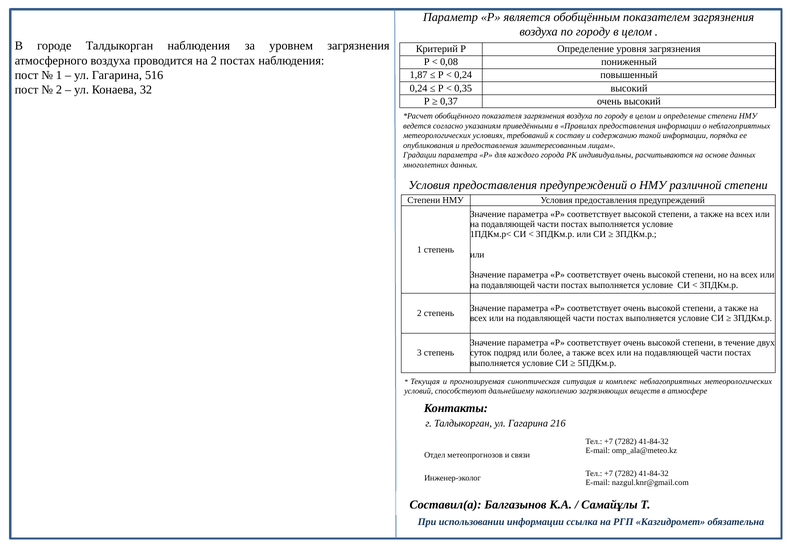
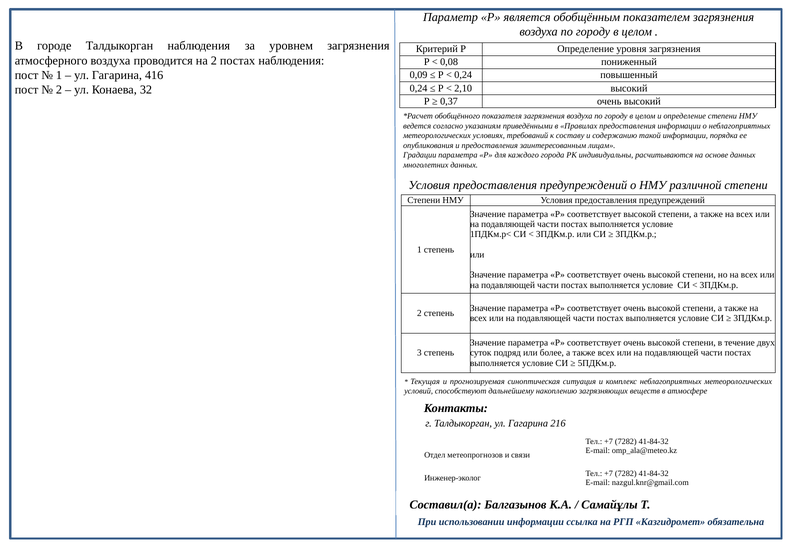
516: 516 -> 416 (154, 75)
1,87: 1,87 -> 0,09 (419, 75)
0,35: 0,35 -> 2,10 (463, 88)
